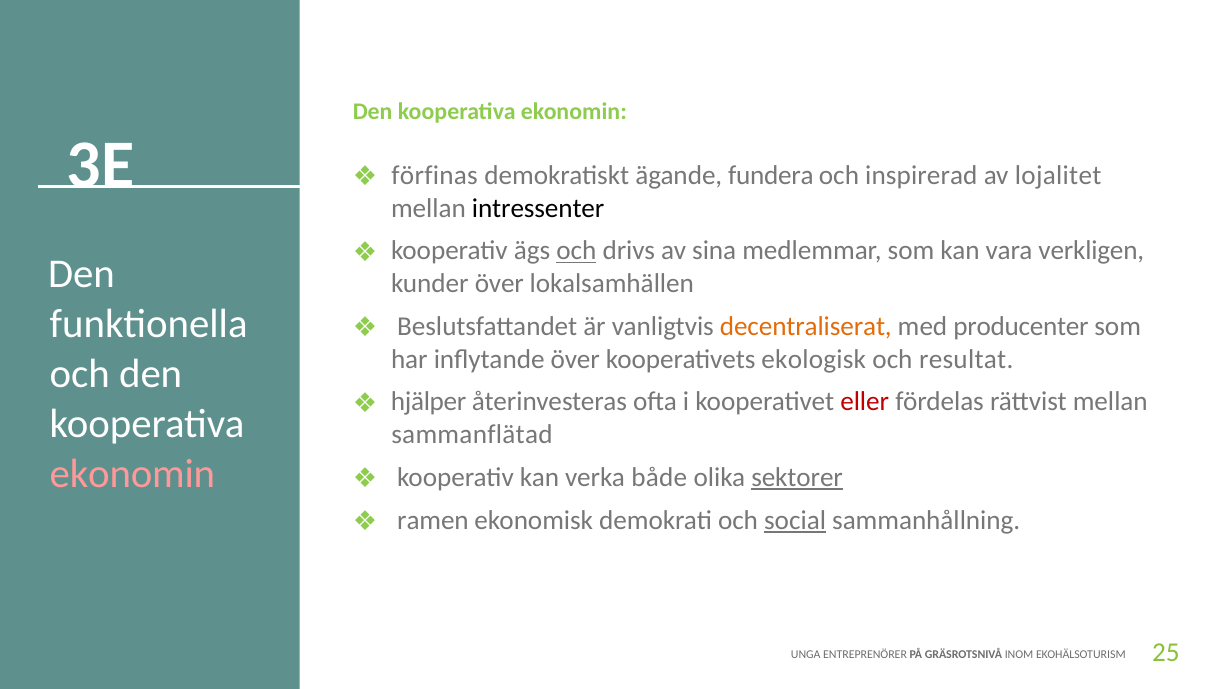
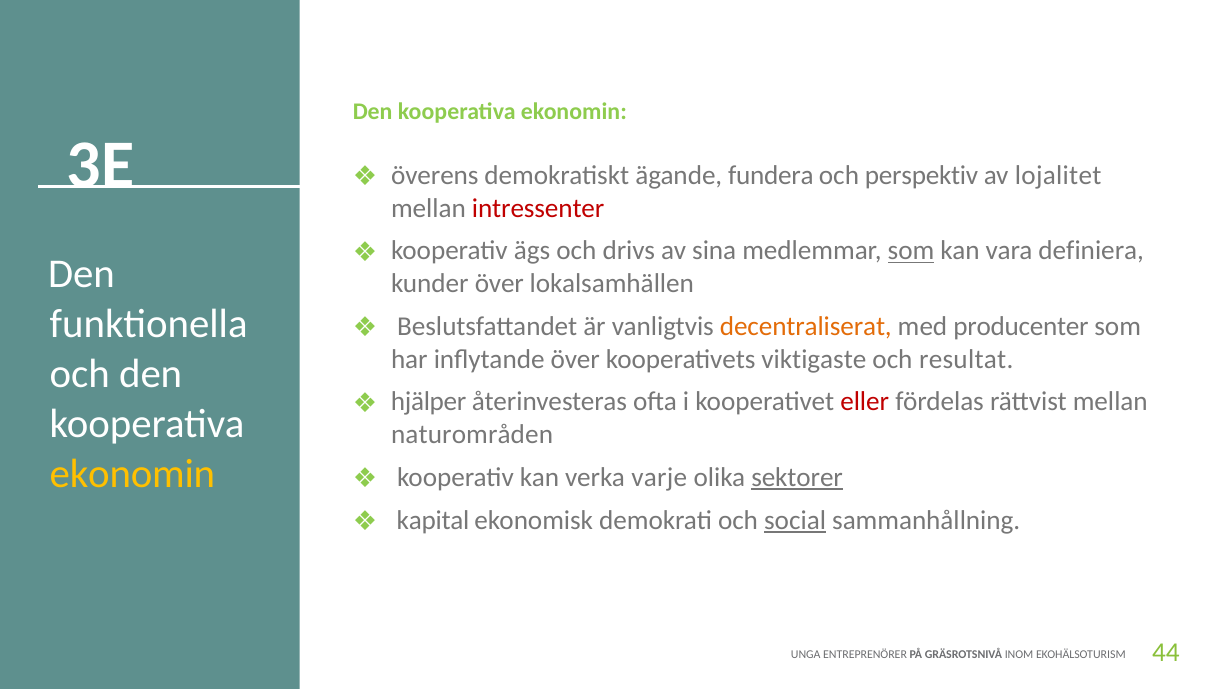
förfinas: förfinas -> överens (435, 175)
inspirerad: inspirerad -> perspektiv (922, 175)
intressenter colour: black -> red (538, 208)
och underline: present -> none (576, 251)
som underline: none -> present (911, 251)
verkligen: verkligen -> definiera (1091, 251)
ekologisk: ekologisk -> viktigaste (814, 359)
sammanflätad: sammanflätad -> naturområden (472, 435)
ekonomin colour: pink -> yellow (132, 474)
både: både -> varje (659, 478)
ramen: ramen -> kapital (433, 520)
25: 25 -> 44 (1166, 653)
